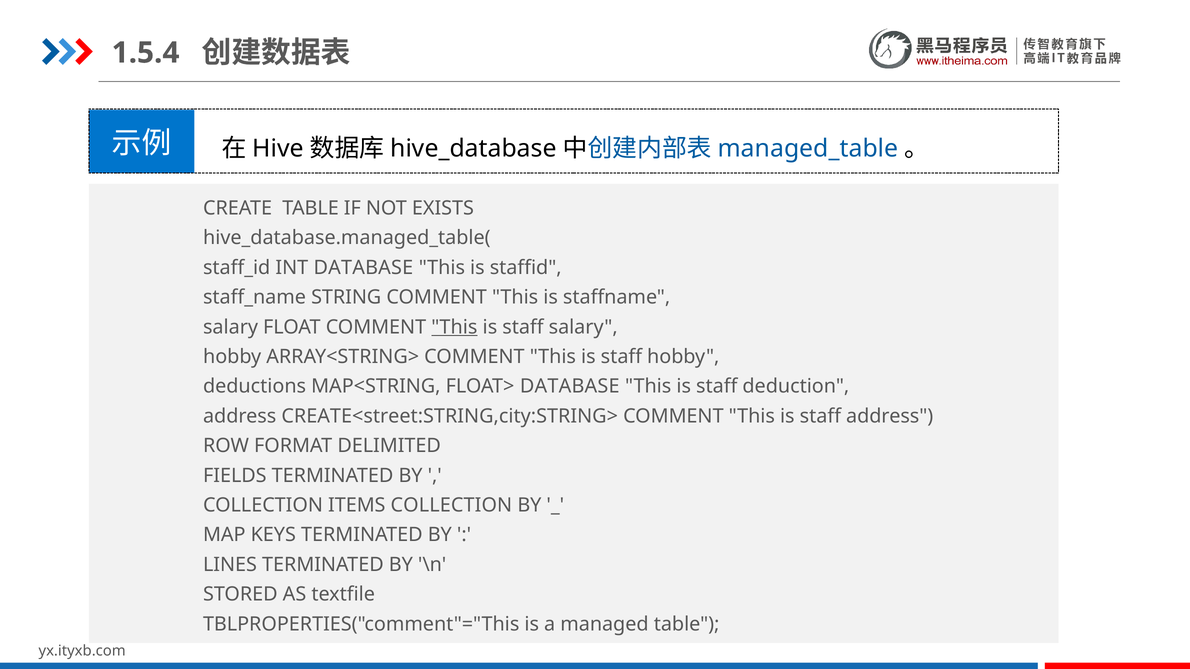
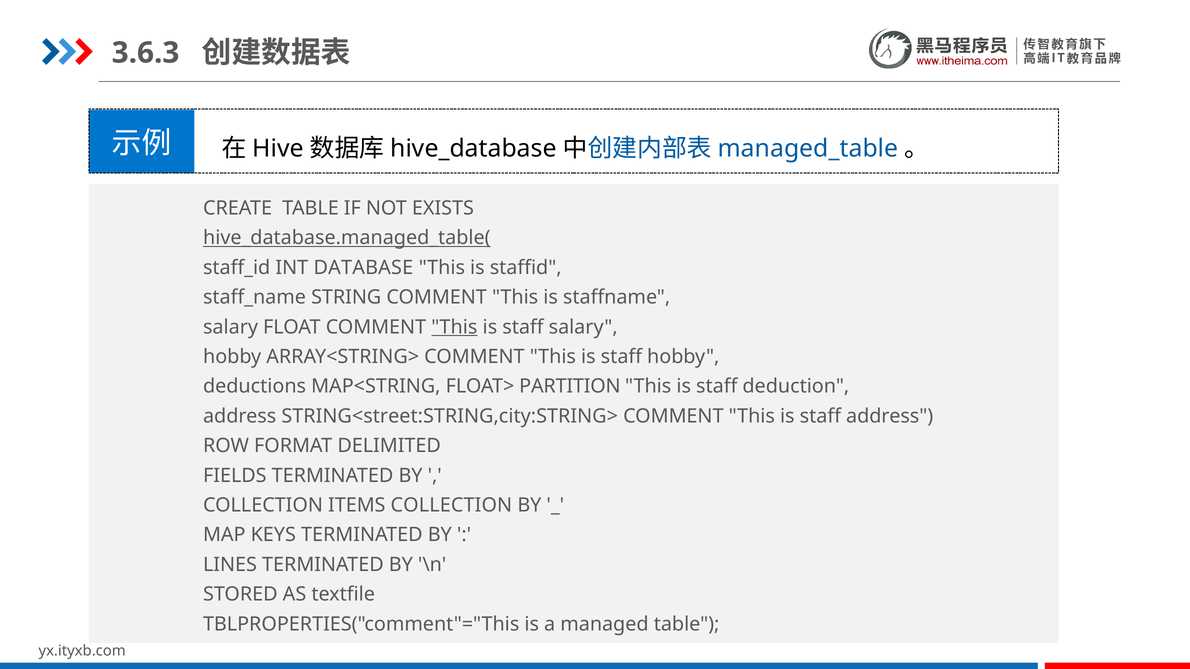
1.5.4: 1.5.4 -> 3.6.3 (146, 53)
hive_database.managed_table( underline: none -> present (347, 238)
FLOAT> DATABASE: DATABASE -> PARTITION (570, 387)
CREATE<street:STRING,city:STRING>: CREATE<street:STRING,city:STRING> -> STRING<street:STRING,city:STRING> (450, 417)
